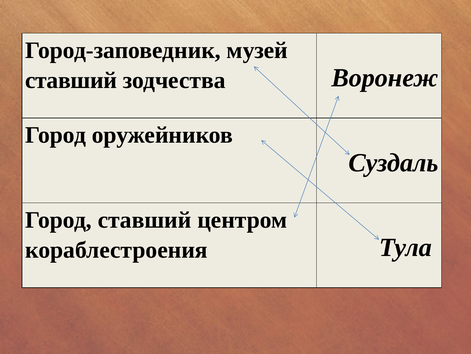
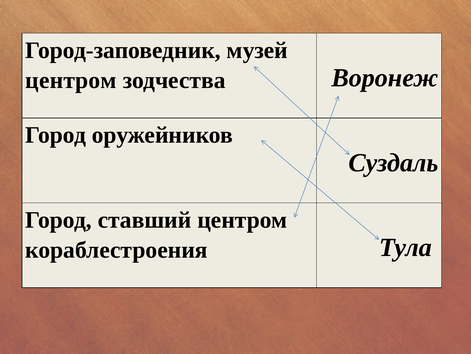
ставший: ставший -> центром (71, 80)
